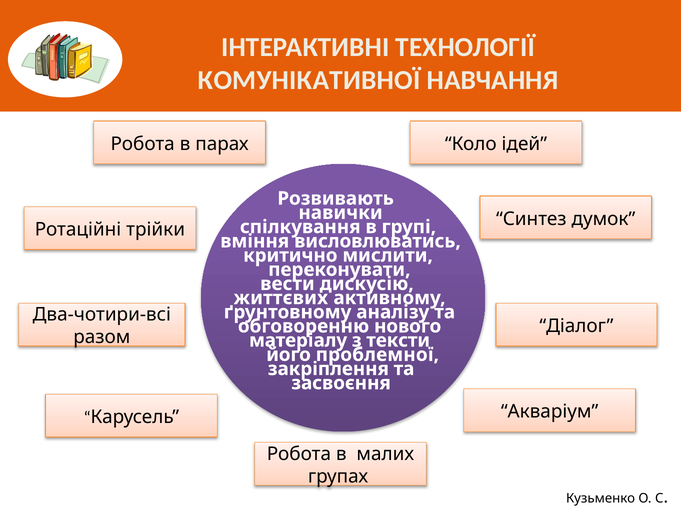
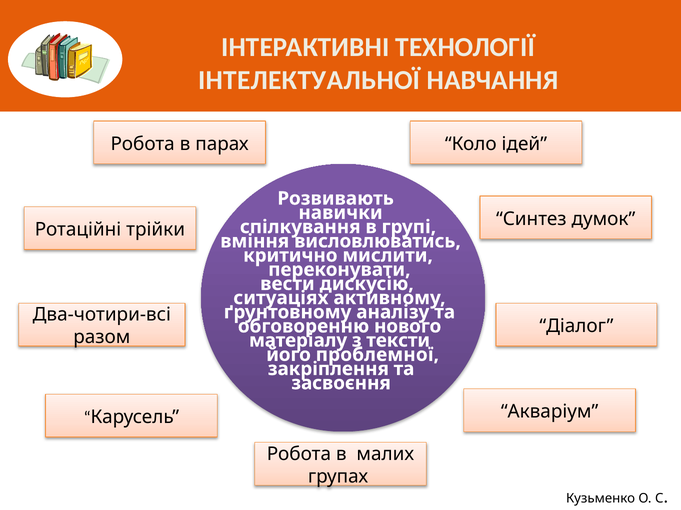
КОМУНІКАТИВНОЇ: КОМУНІКАТИВНОЇ -> ІНТЕЛЕКТУАЛЬНОЇ (309, 80)
життєвих: життєвих -> ситуаціях (281, 298)
